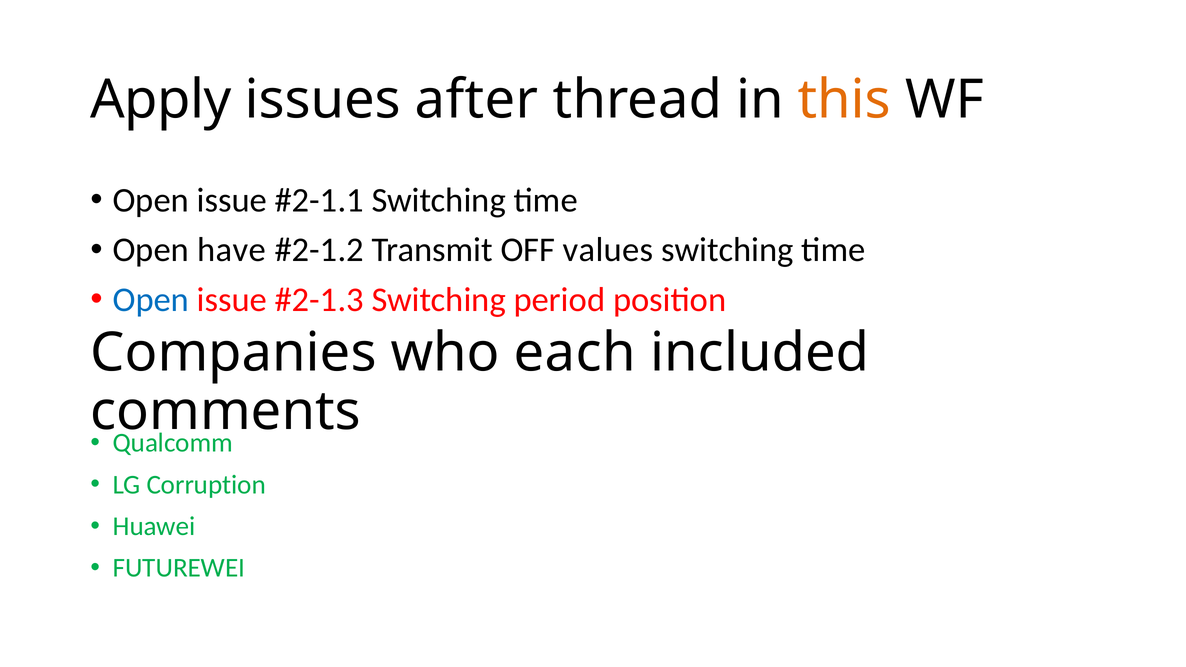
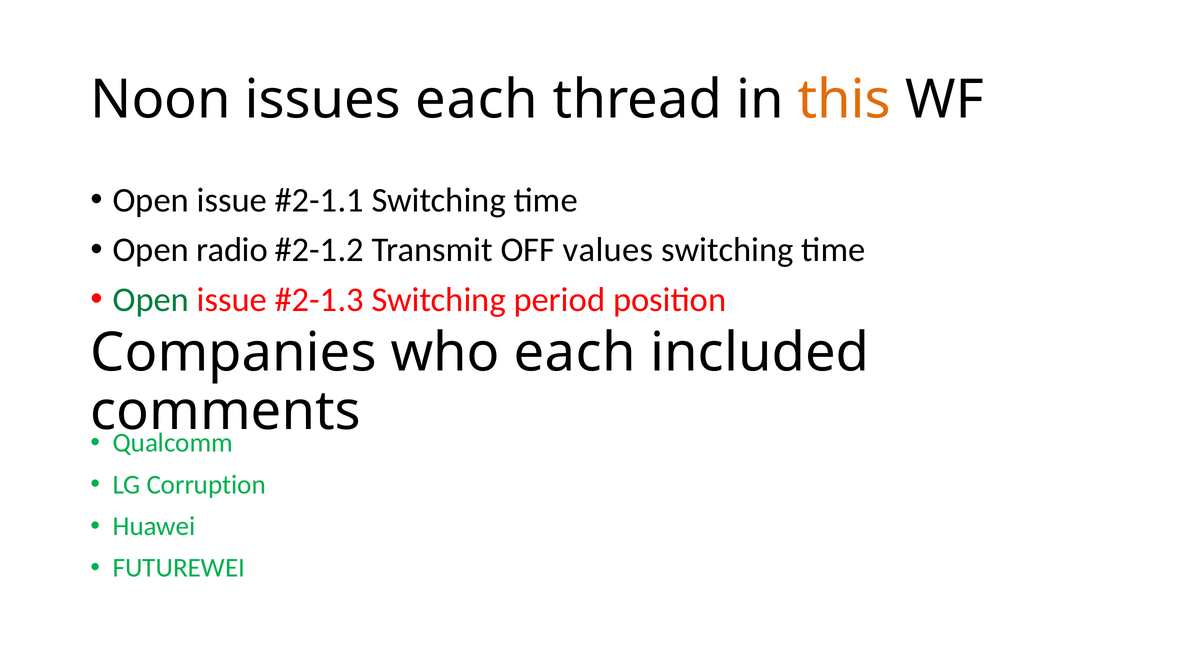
Apply: Apply -> Noon (161, 100)
issues after: after -> each (477, 100)
have: have -> radio (232, 250)
Open colour: blue -> green (151, 300)
